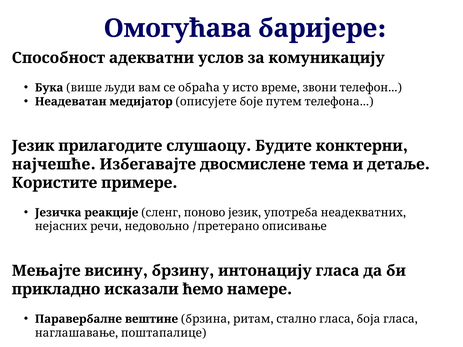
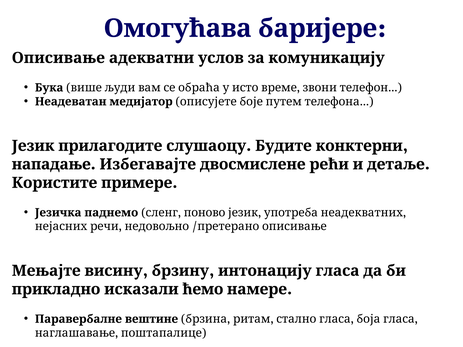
Способност: Способност -> Описивање (58, 58)
најчешће: најчешће -> нападање (51, 164)
тема: тема -> рећи (329, 164)
реакције: реакције -> паднемо (111, 213)
